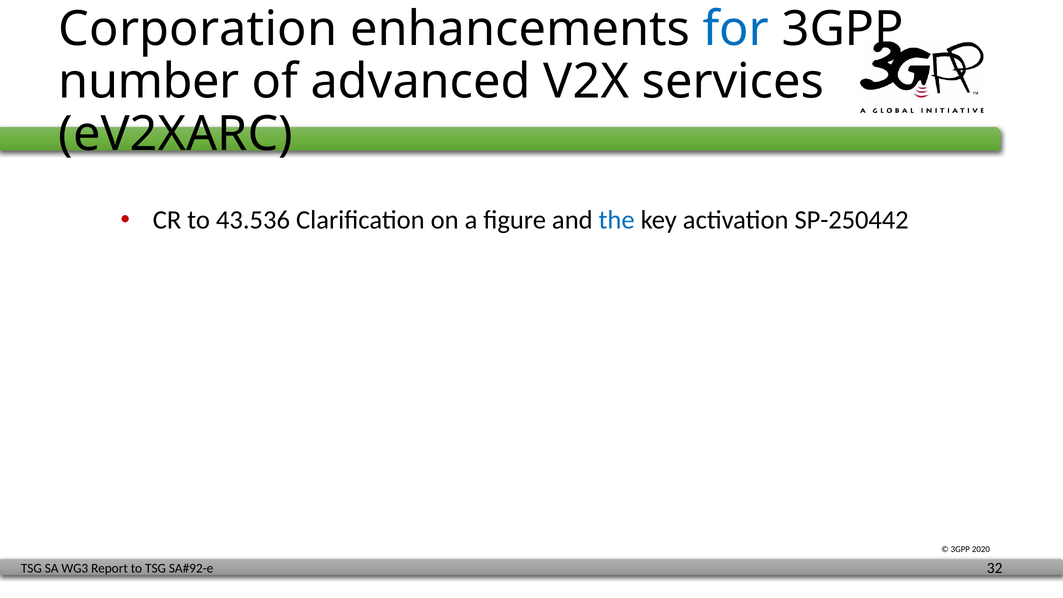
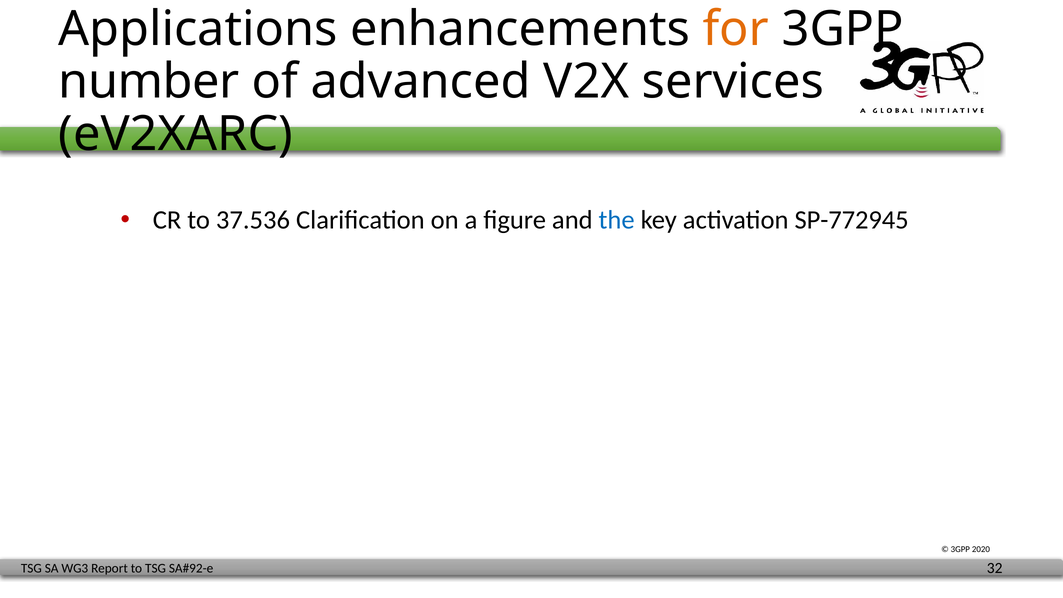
Corporation: Corporation -> Applications (198, 29)
for colour: blue -> orange (736, 29)
43.536: 43.536 -> 37.536 (253, 220)
SP-250442: SP-250442 -> SP-772945 (852, 220)
